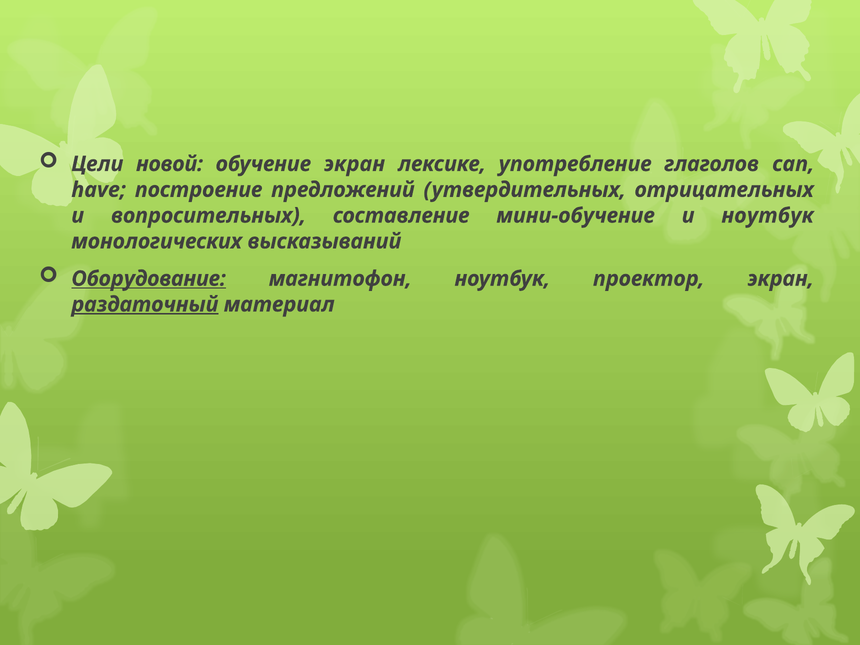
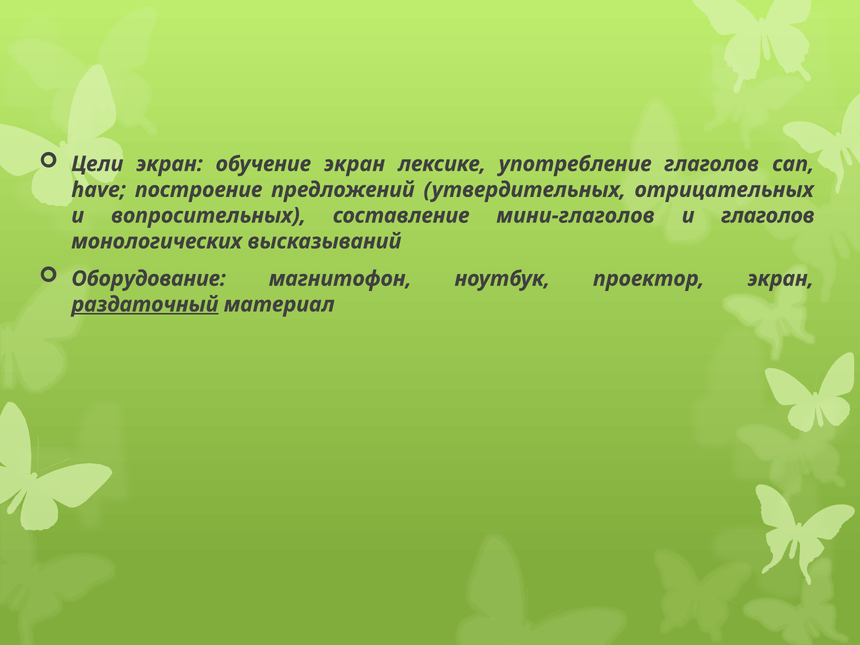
Цели новой: новой -> экран (169, 164)
мини-обучение: мини-обучение -> мини-глаголов (575, 216)
и ноутбук: ноутбук -> глаголов (768, 216)
Оборудование underline: present -> none (149, 279)
